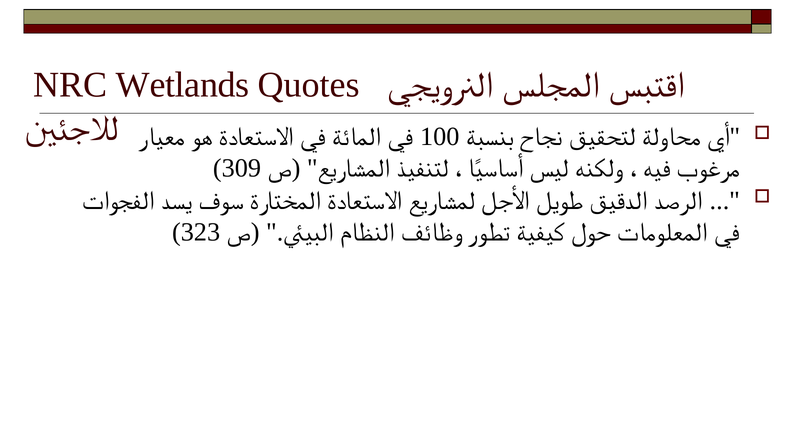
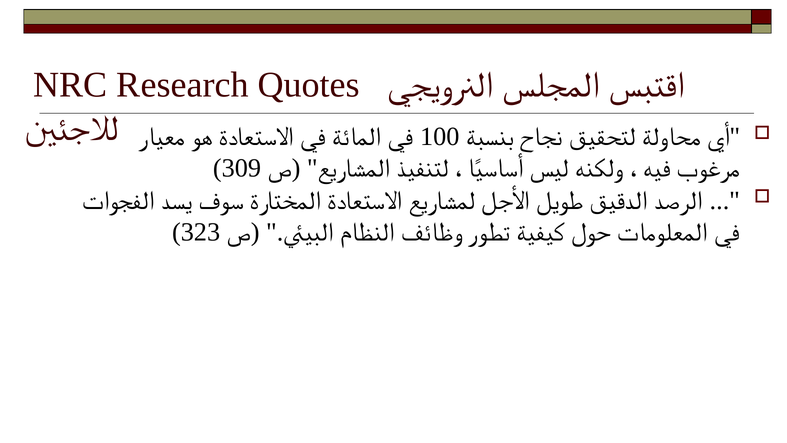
Wetlands: Wetlands -> Research (183, 85)
